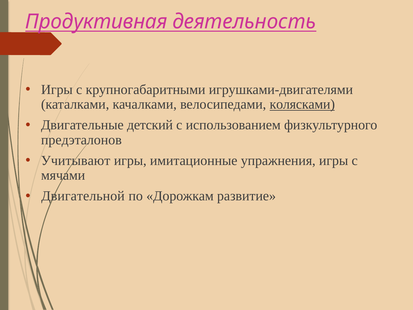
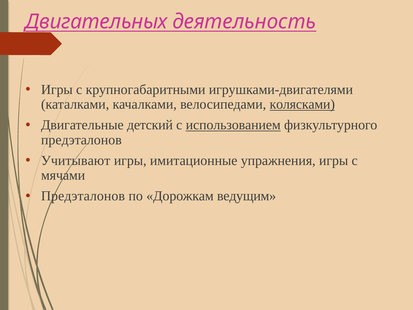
Продуктивная: Продуктивная -> Двигательных (96, 22)
использованием underline: none -> present (233, 125)
Двигательной: Двигательной -> Предэталонов (83, 196)
развитие: развитие -> ведущим (247, 196)
